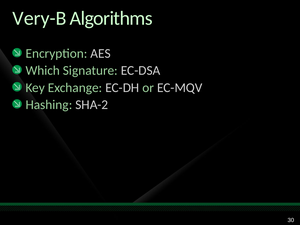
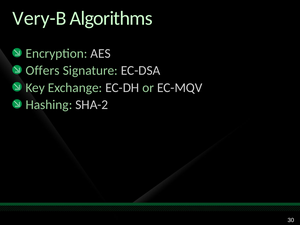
Which: Which -> Offers (43, 71)
